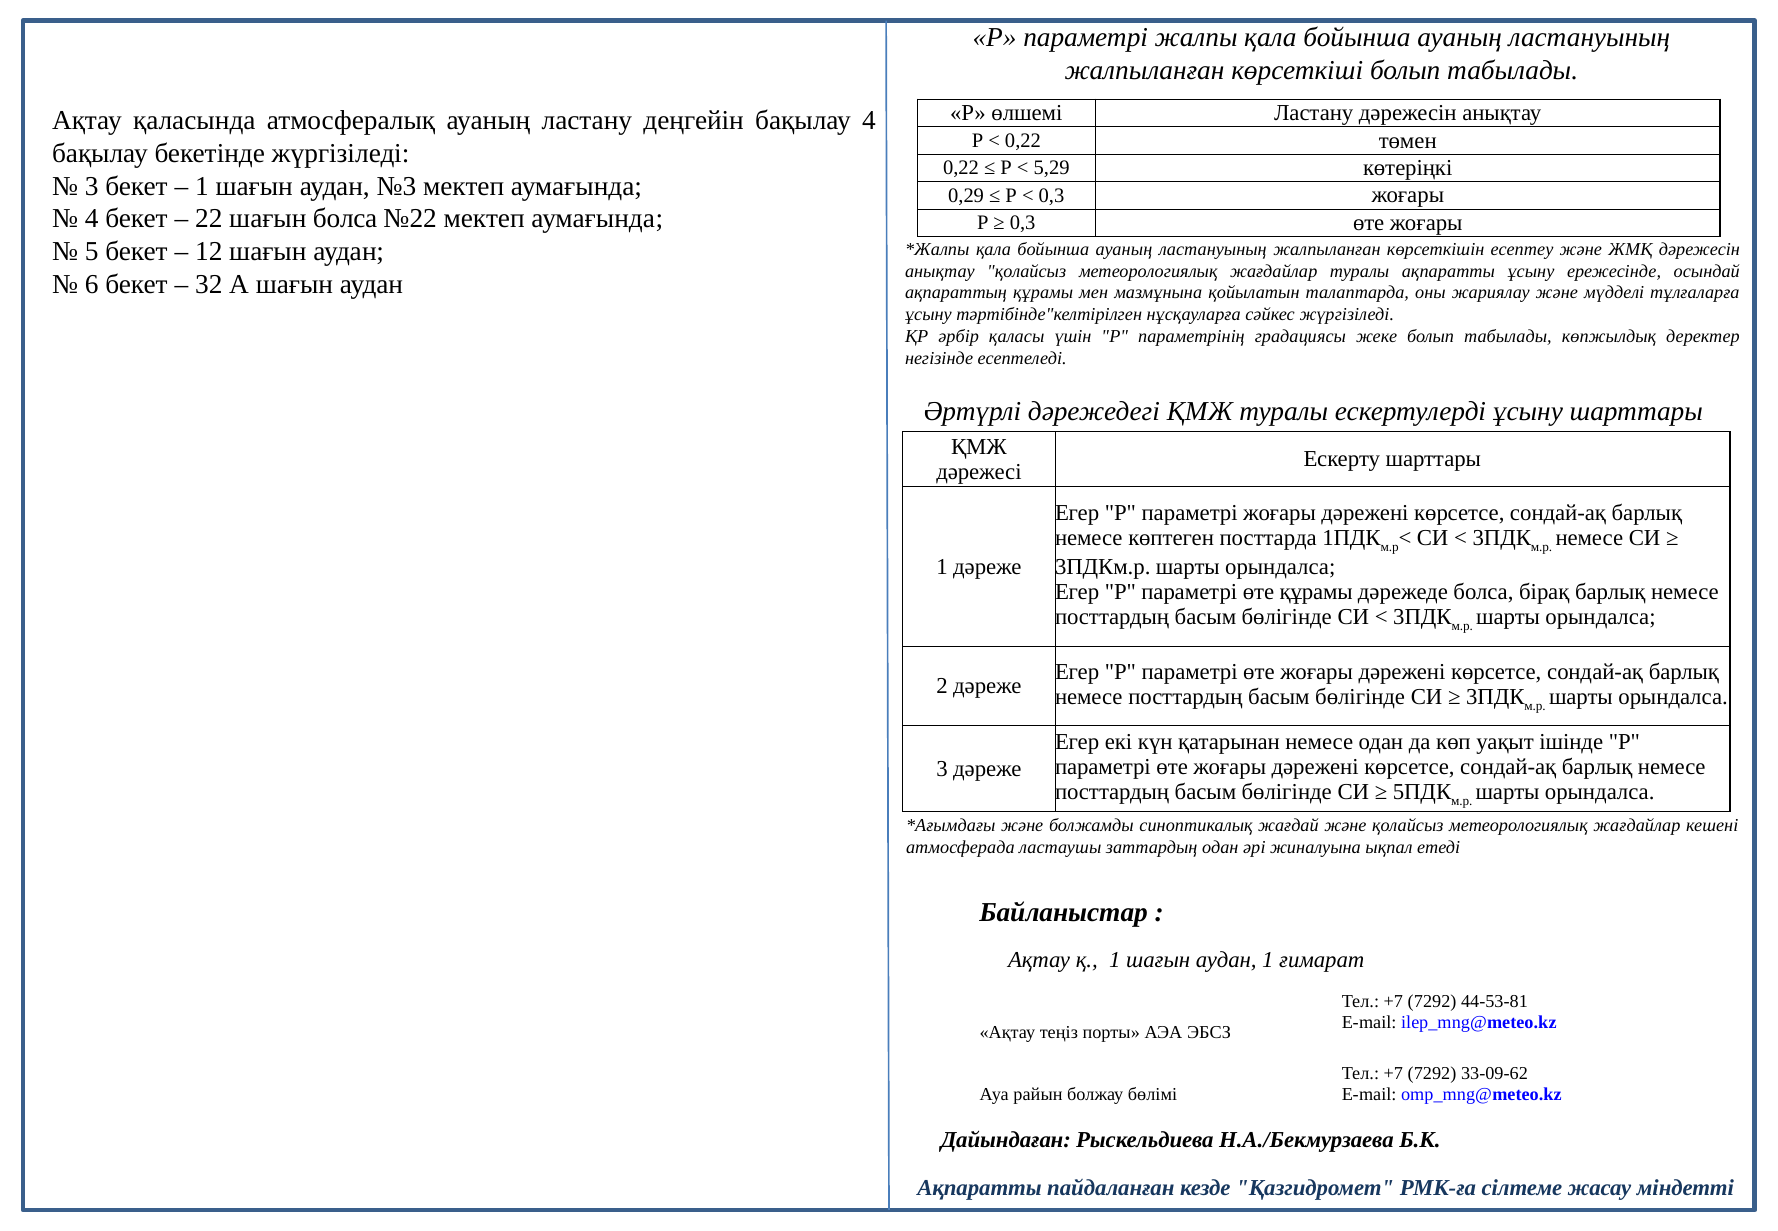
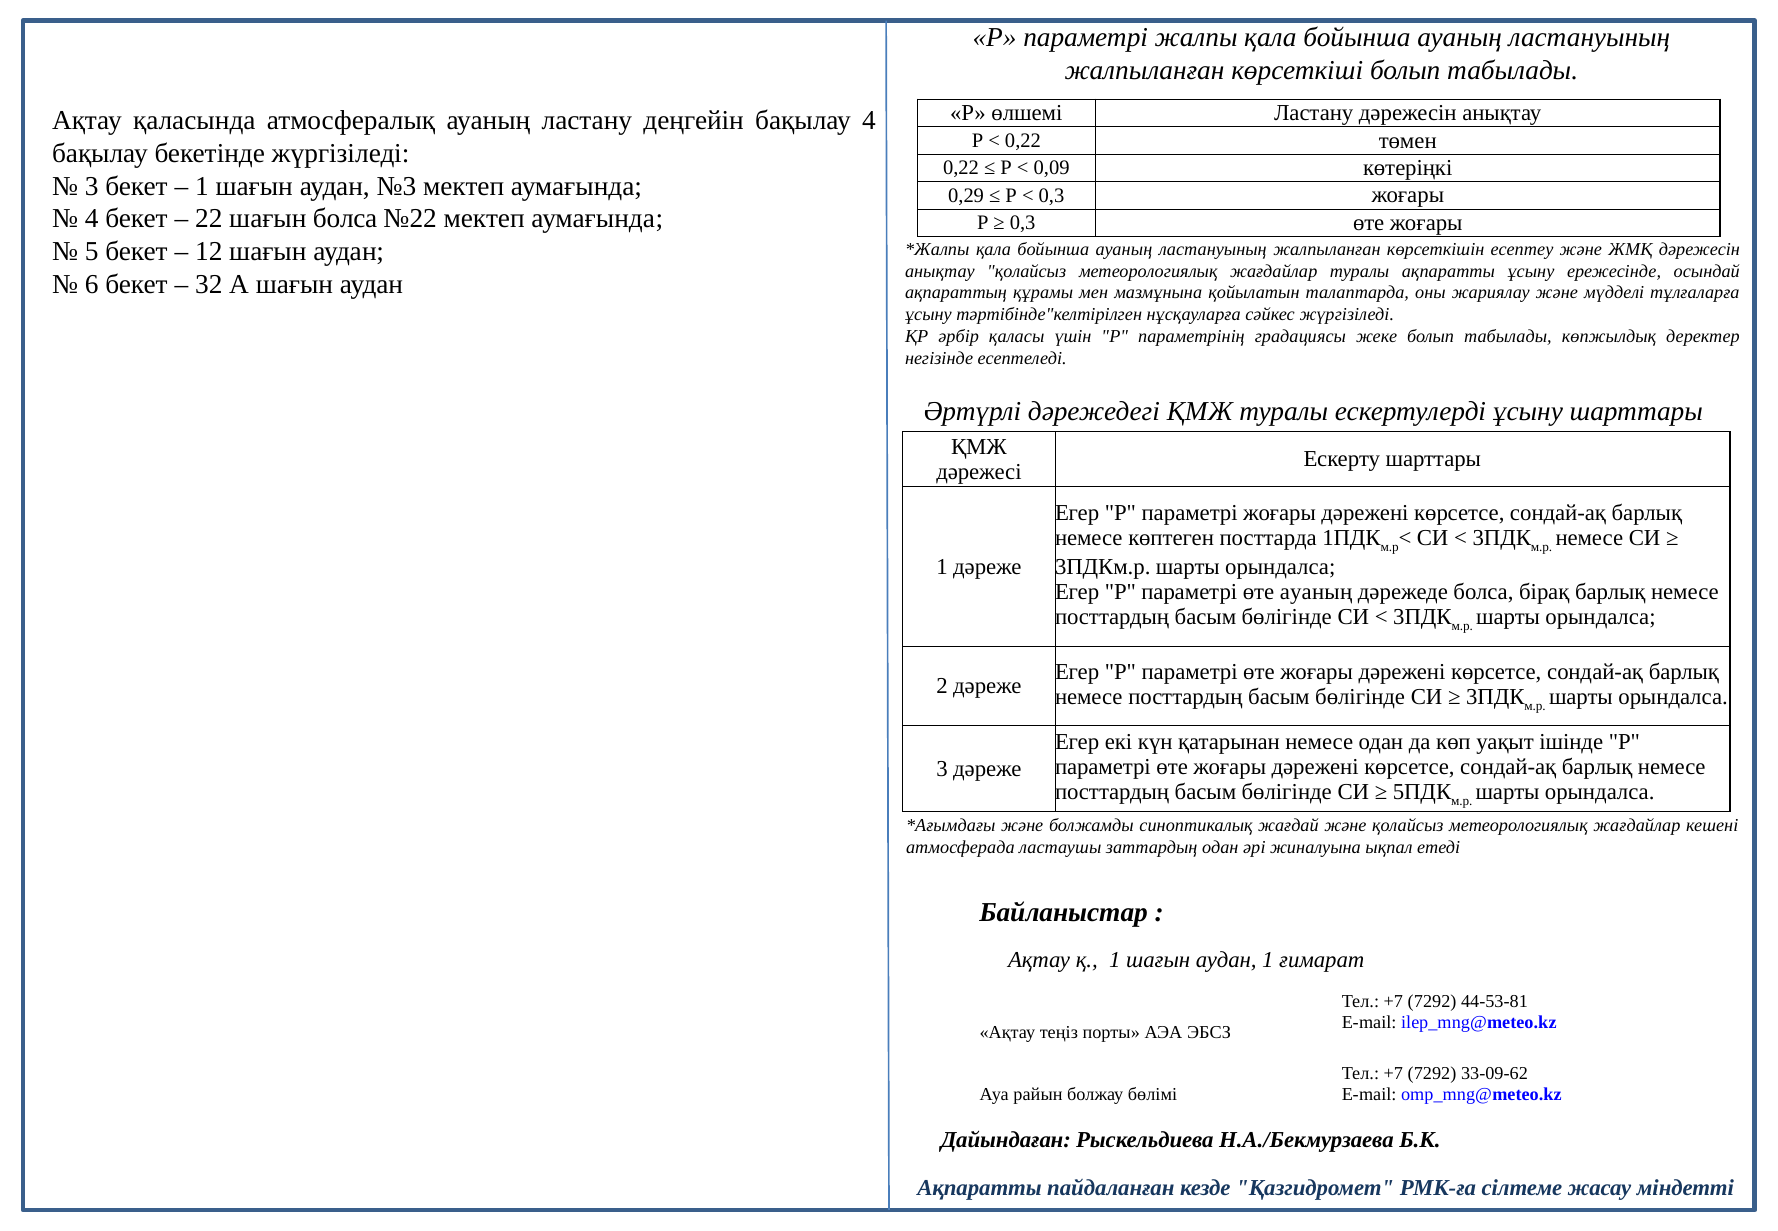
5,29: 5,29 -> 0,09 (1052, 168)
өте құрамы: құрамы -> ауаның (1316, 592)
